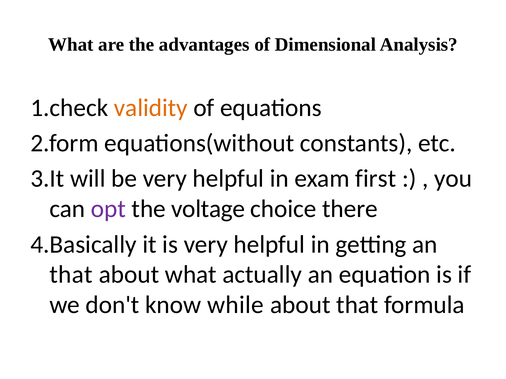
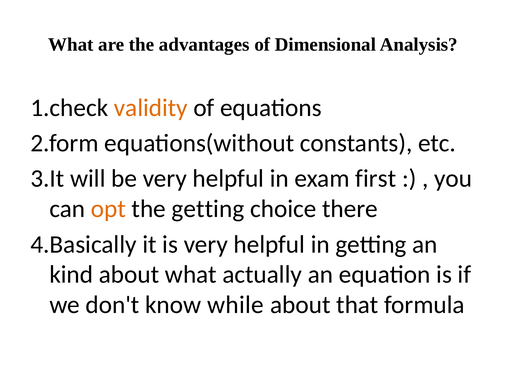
opt colour: purple -> orange (108, 209)
the voltage: voltage -> getting (208, 209)
that: that -> kind (71, 275)
